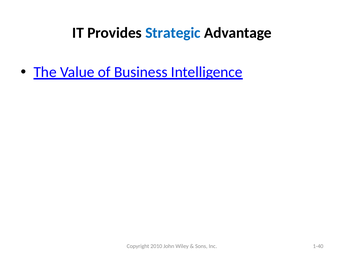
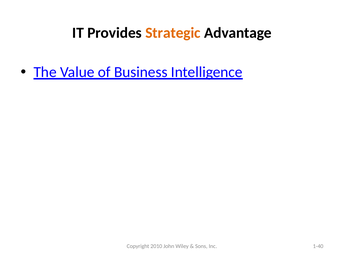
Strategic colour: blue -> orange (173, 33)
